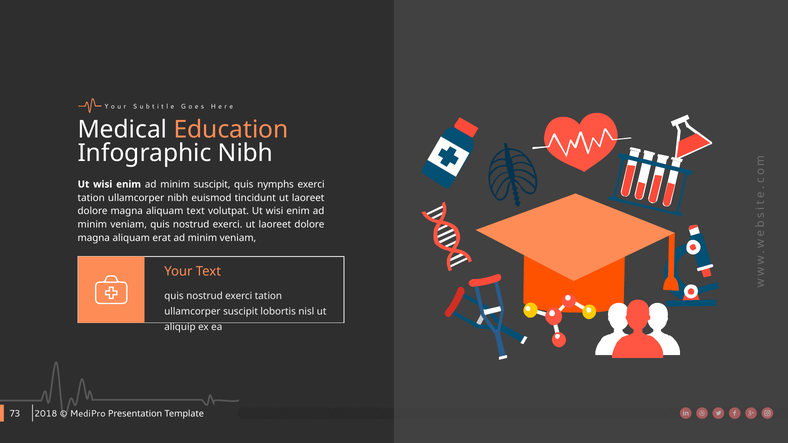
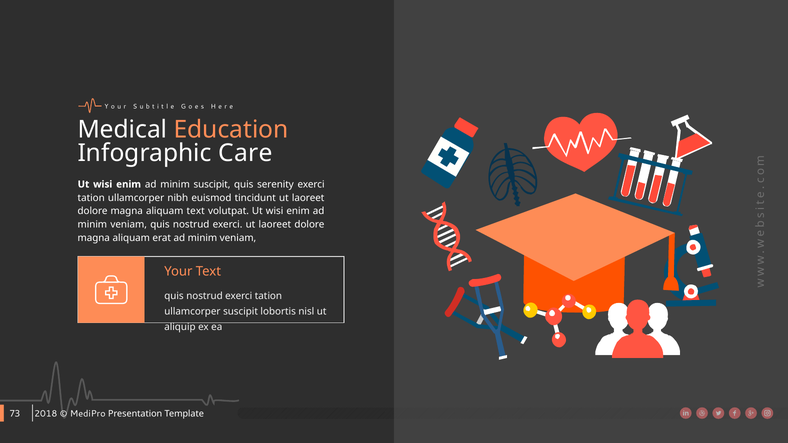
Infographic Nibh: Nibh -> Care (245, 153)
nymphs: nymphs -> serenity (275, 184)
